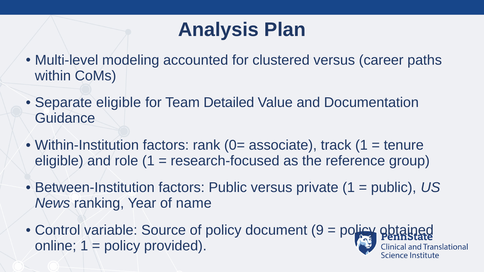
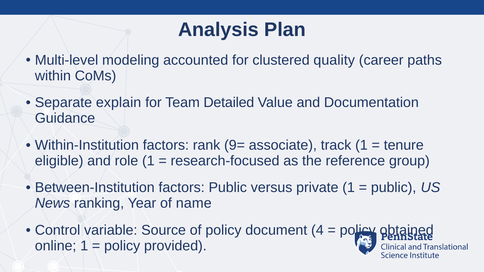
clustered versus: versus -> quality (334, 60)
Separate eligible: eligible -> explain (119, 103)
0=: 0= -> 9= (235, 145)
9: 9 -> 4 (317, 230)
